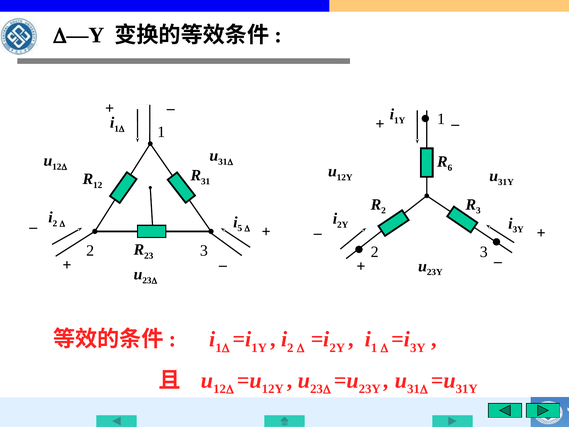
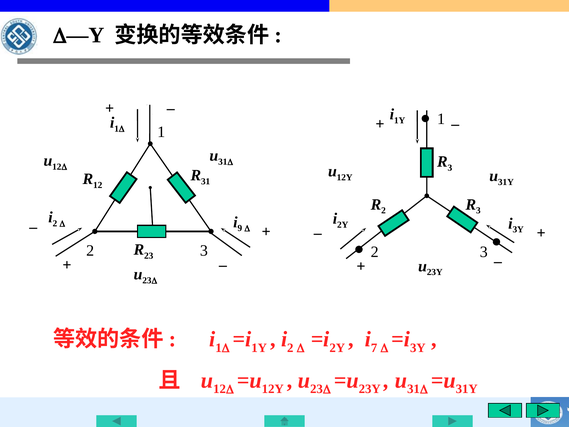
6: 6 -> 3 (450, 168)
5: 5 -> 9 (240, 228)
1: 1 -> 7 (374, 348)
